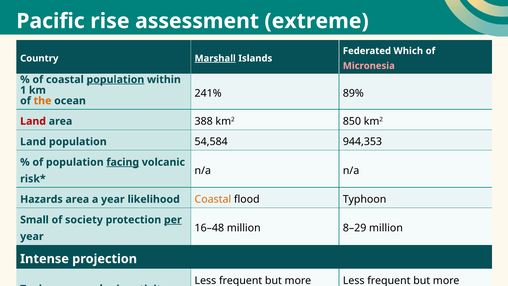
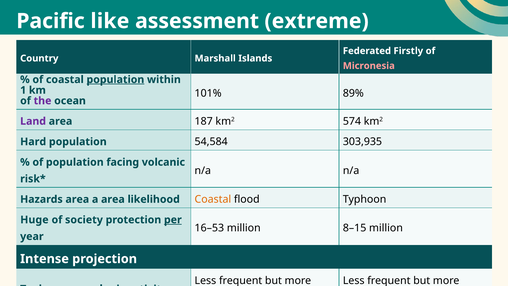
Pacific rise: rise -> like (110, 21)
Which: Which -> Firstly (408, 51)
Marshall underline: present -> none (215, 58)
241%: 241% -> 101% (208, 93)
the colour: orange -> purple (43, 101)
Land colour: red -> purple (33, 121)
388: 388 -> 187 (204, 121)
850: 850 -> 574 (352, 121)
Land: Land -> Hard (33, 142)
944,353: 944,353 -> 303,935 (362, 142)
facing underline: present -> none (123, 162)
a year: year -> area (113, 199)
Small: Small -> Huge (34, 220)
16–48: 16–48 -> 16–53 (209, 228)
8–29: 8–29 -> 8–15 (355, 228)
